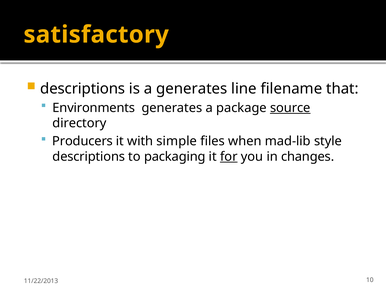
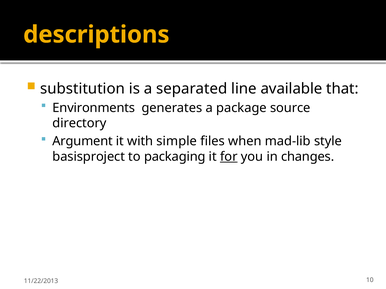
satisfactory: satisfactory -> descriptions (96, 35)
descriptions: descriptions -> substitution (83, 89)
a generates: generates -> separated (192, 89)
filename: filename -> available (291, 89)
source underline: present -> none (290, 108)
Producers: Producers -> Argument (83, 141)
descriptions: descriptions -> basisproject (89, 157)
